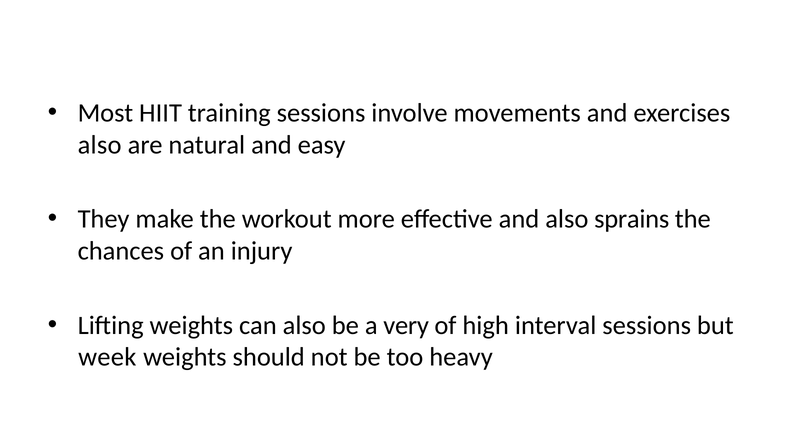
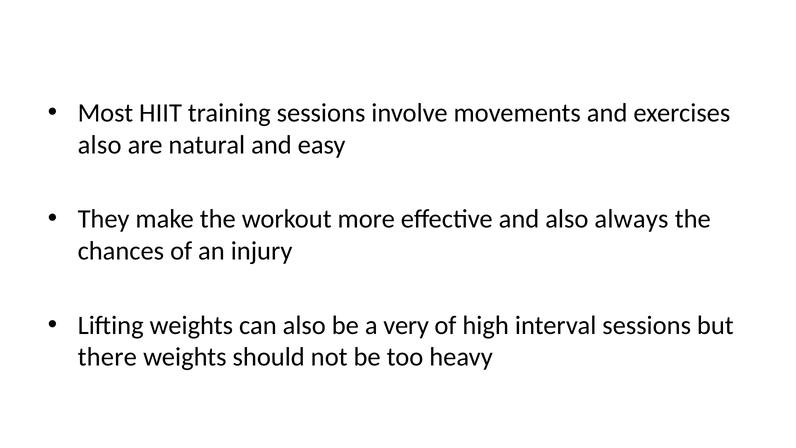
sprains: sprains -> always (631, 219)
week: week -> there (107, 357)
